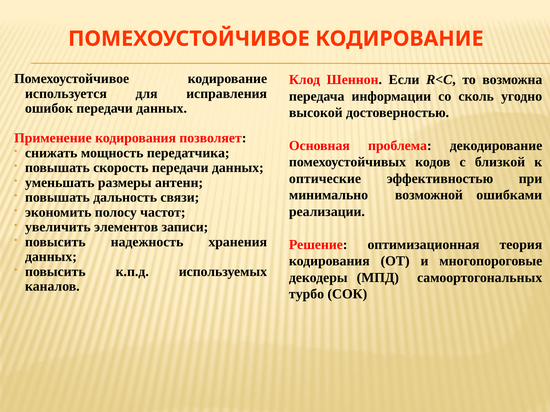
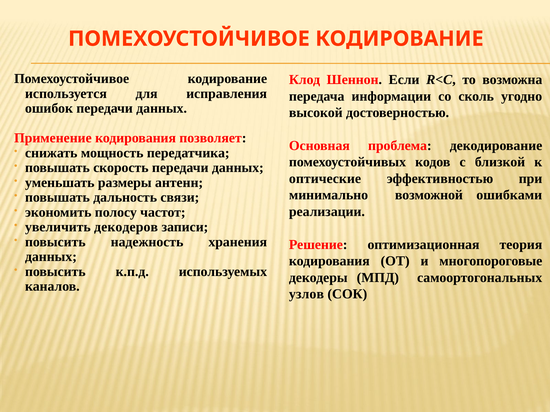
элементов: элементов -> декодеров (126, 227)
турбо: турбо -> узлов (306, 294)
